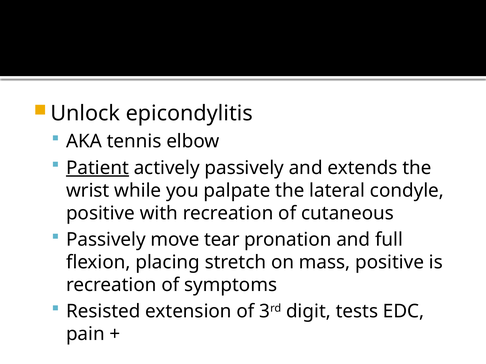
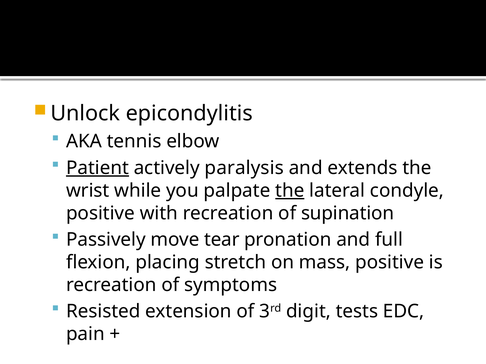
actively passively: passively -> paralysis (244, 168)
the underline: none -> present (290, 191)
cutaneous: cutaneous -> supination (348, 213)
